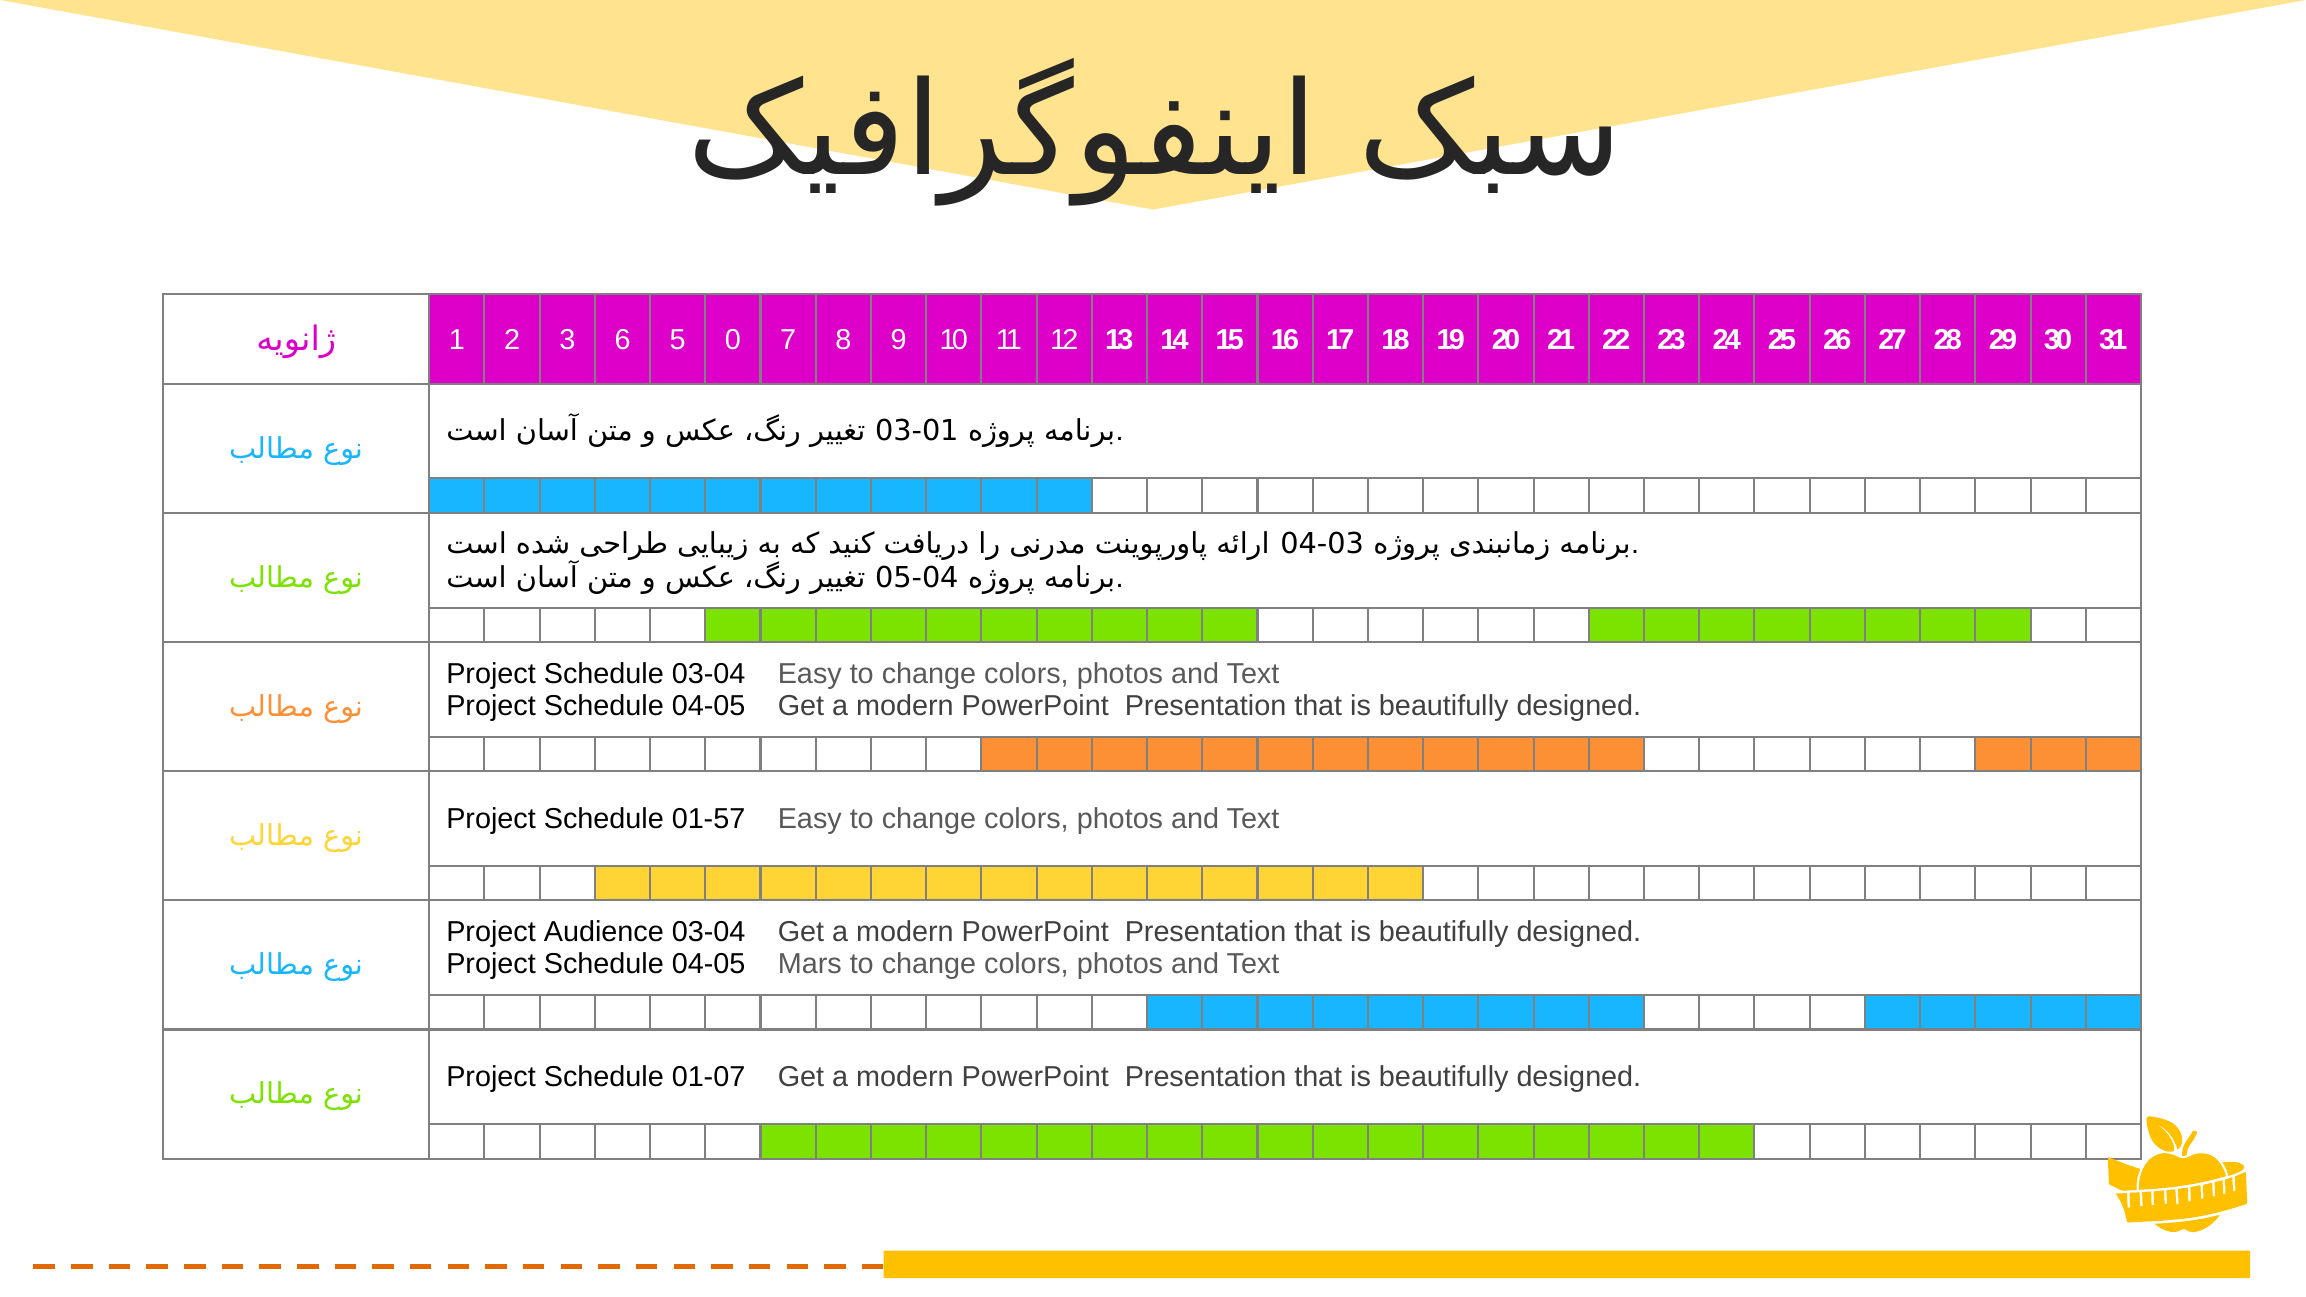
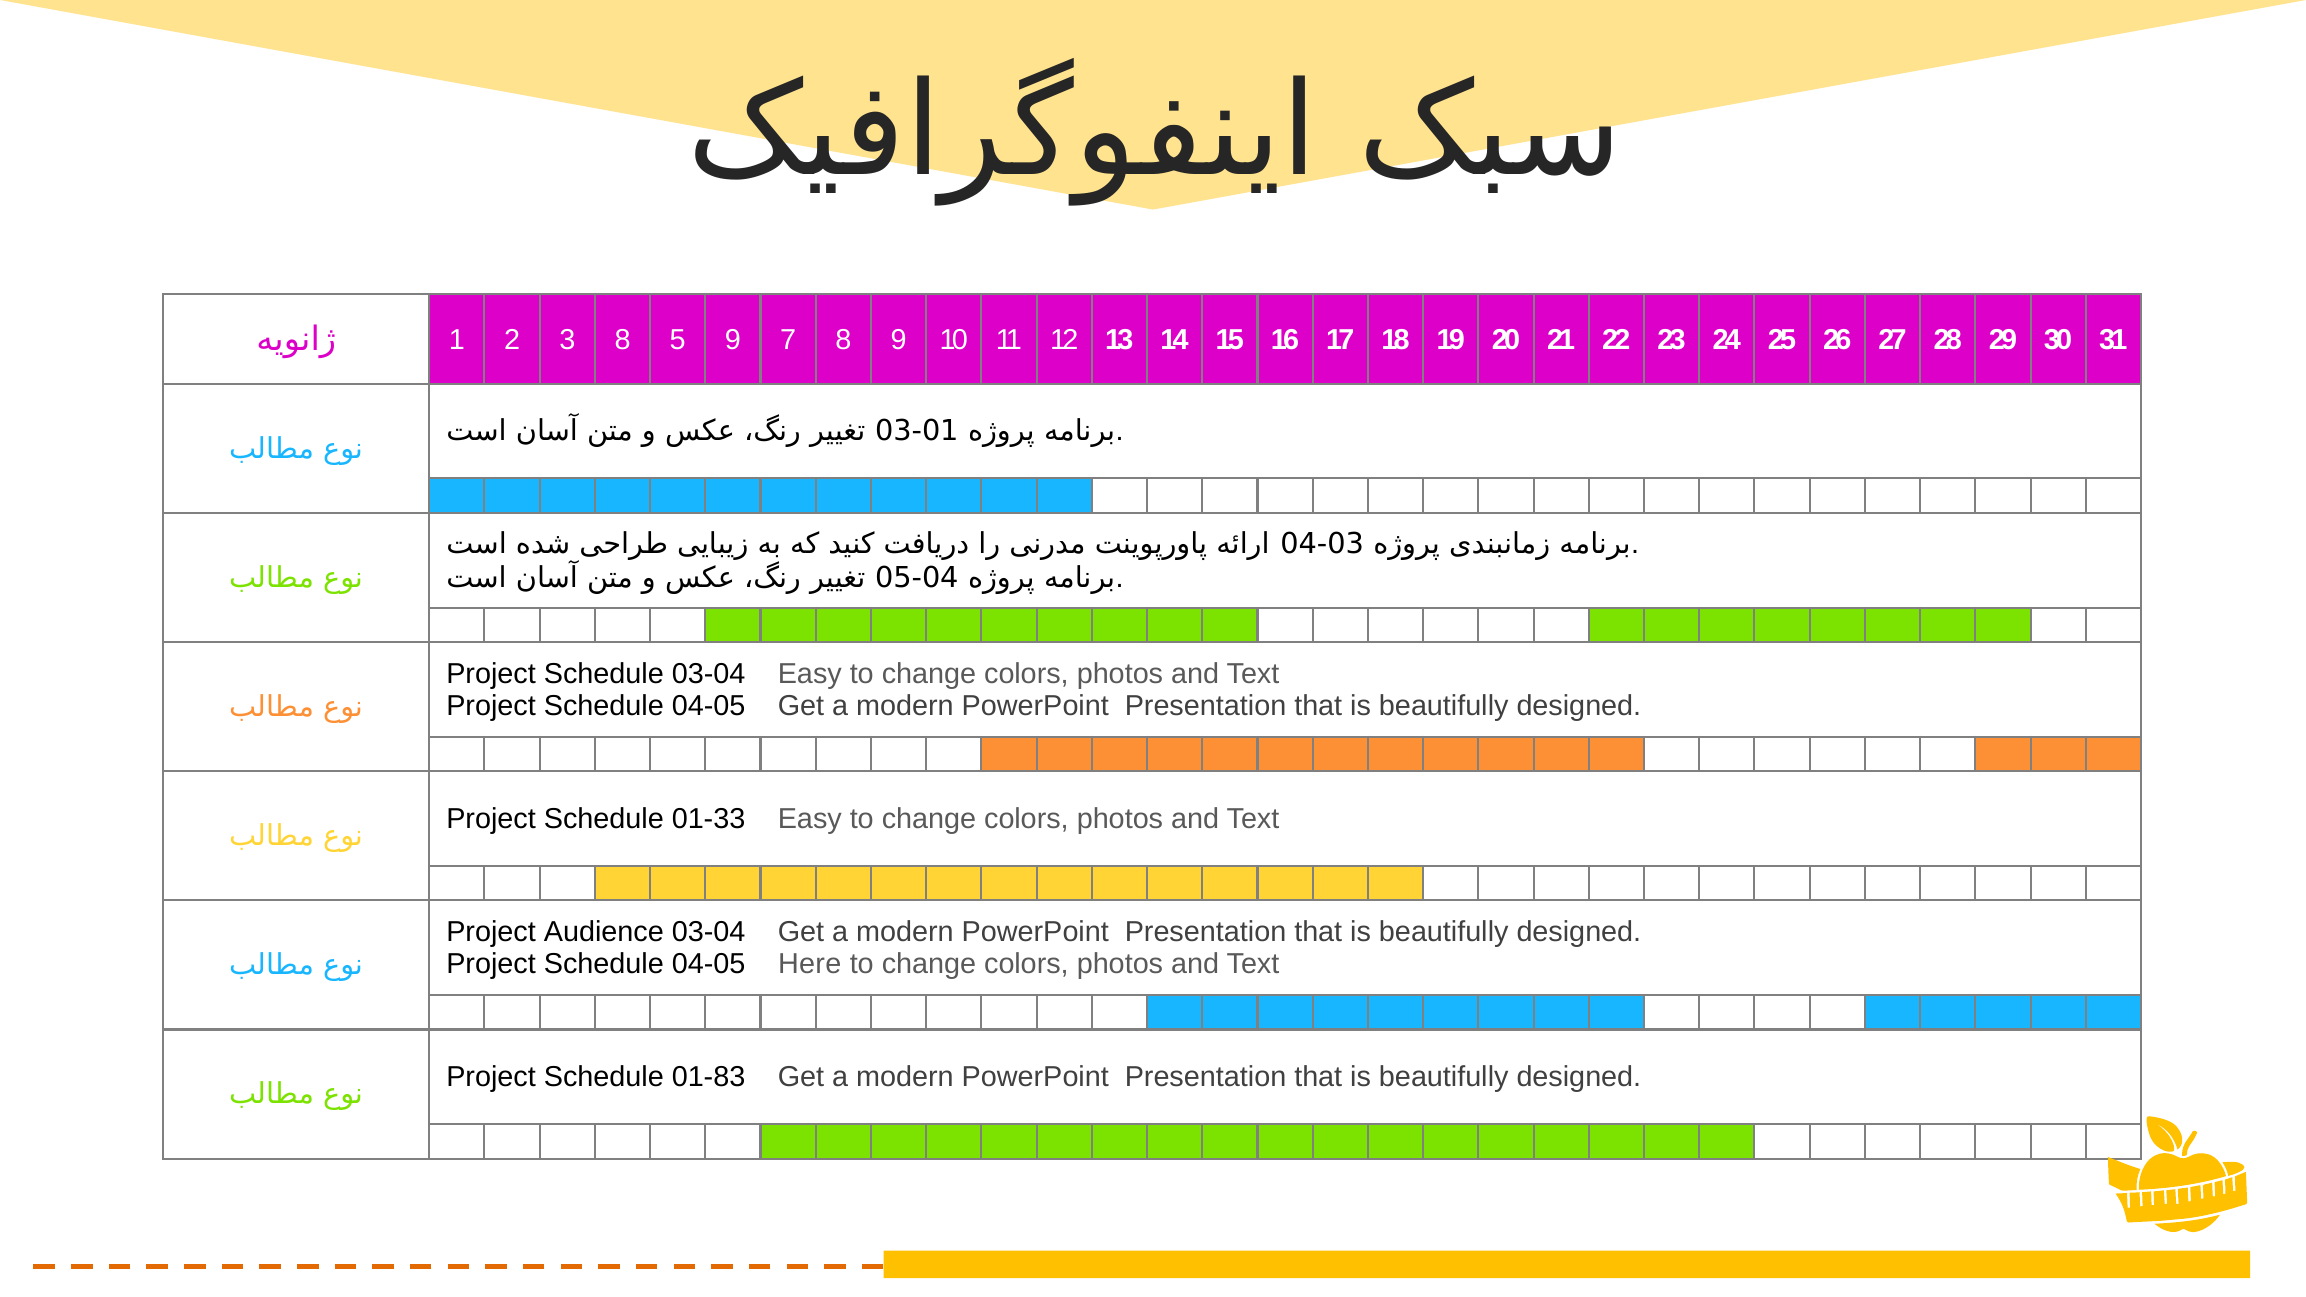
3 6: 6 -> 8 (623, 340)
5 0: 0 -> 9 (733, 340)
01-57: 01-57 -> 01-33 (709, 819)
Mars: Mars -> Here (810, 964)
01-07: 01-07 -> 01-83 (709, 1077)
